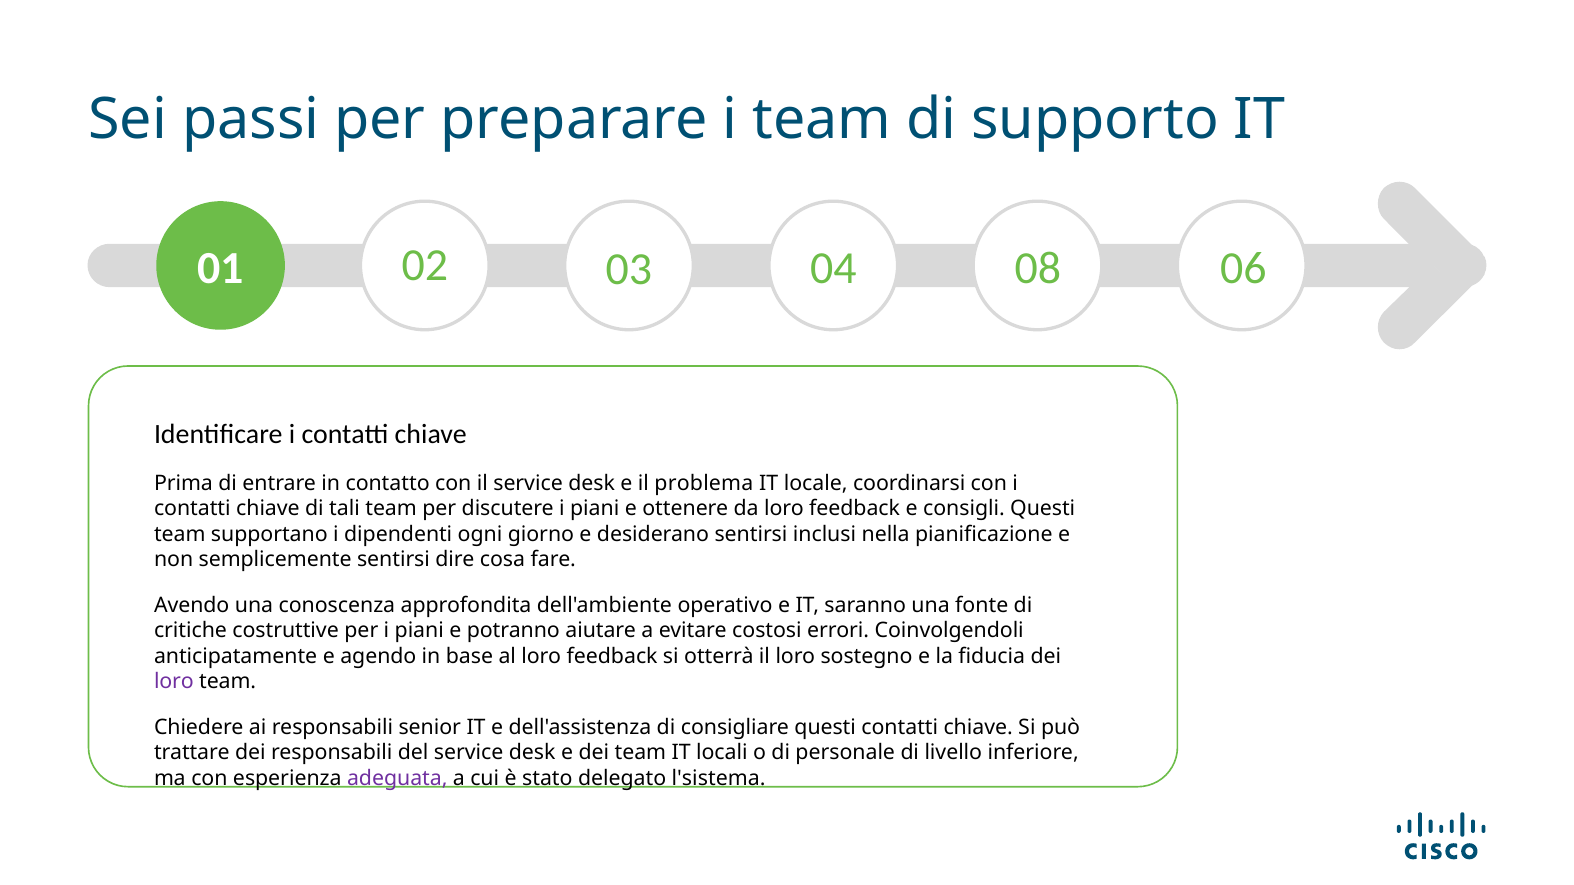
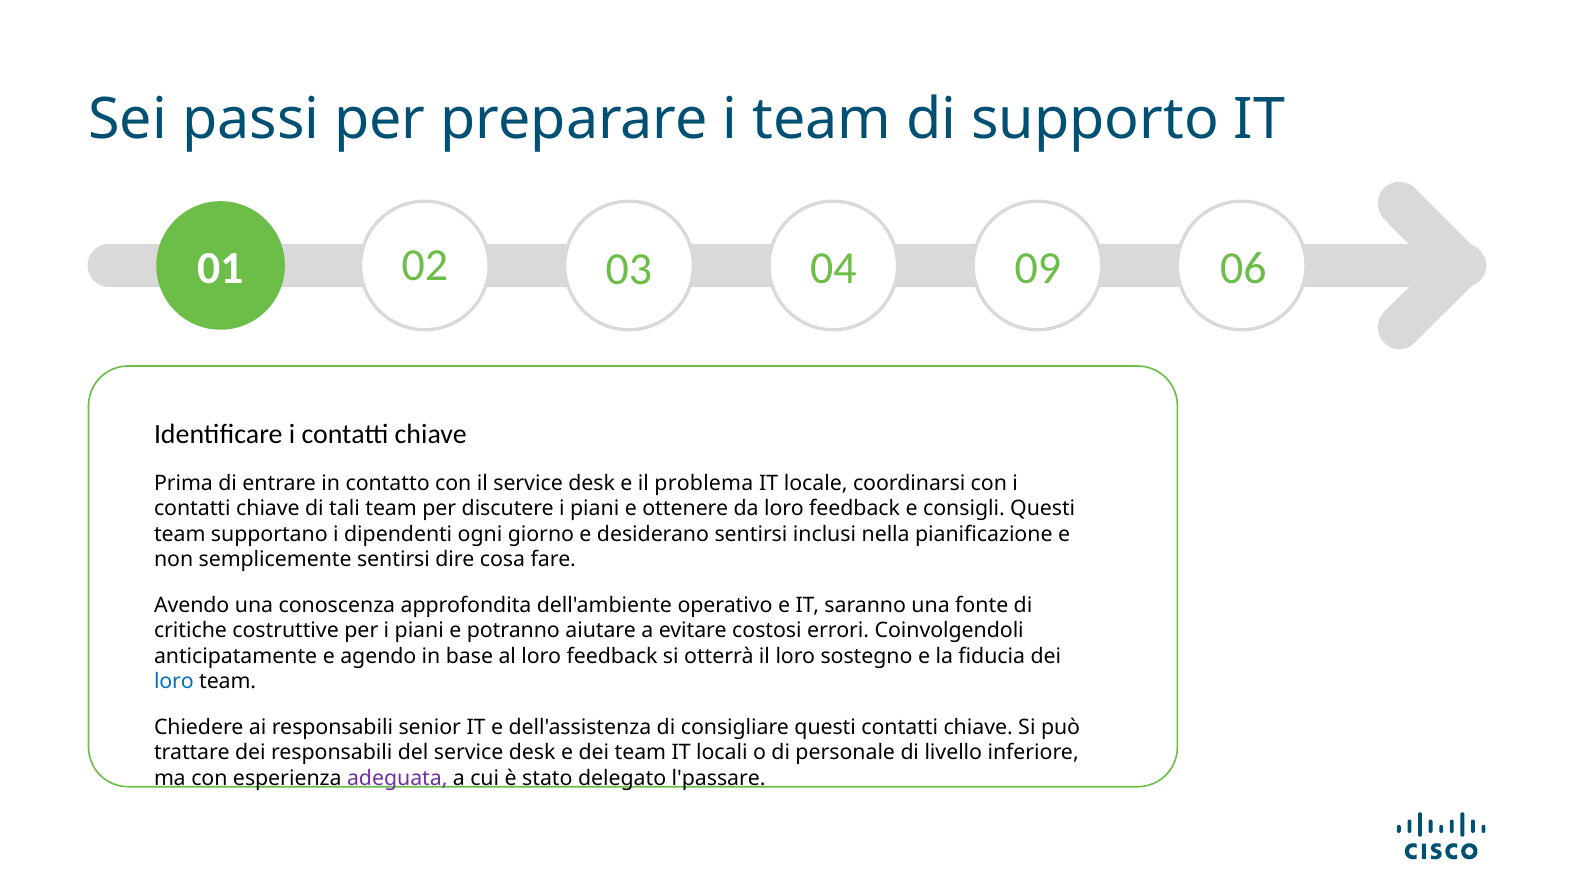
08: 08 -> 09 (1038, 269)
loro colour: purple -> blue (174, 682)
l'sistema: l'sistema -> l'passare (719, 779)
